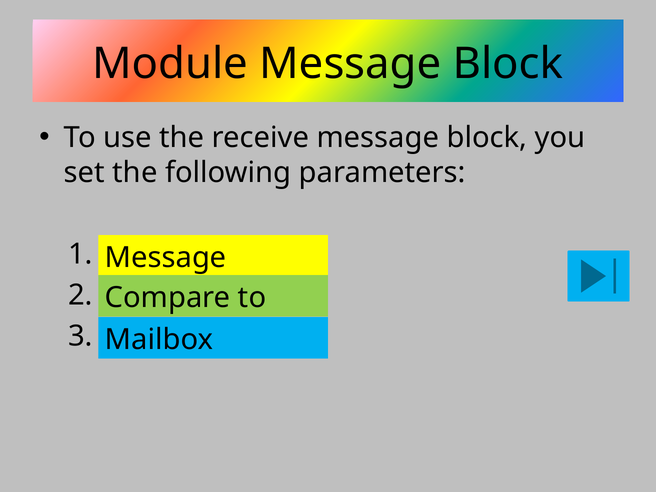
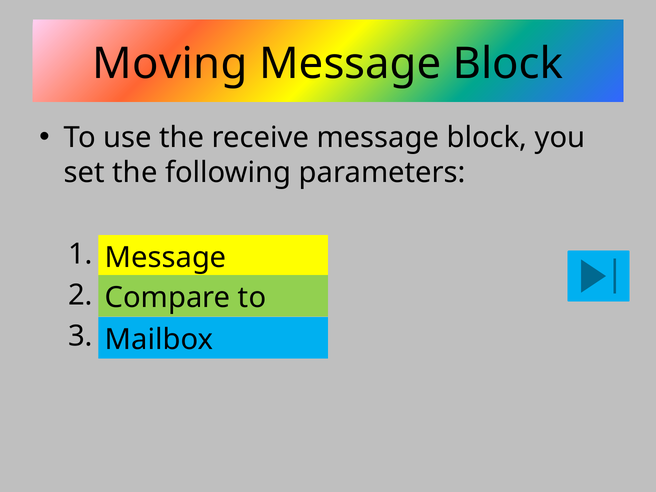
Module: Module -> Moving (170, 64)
